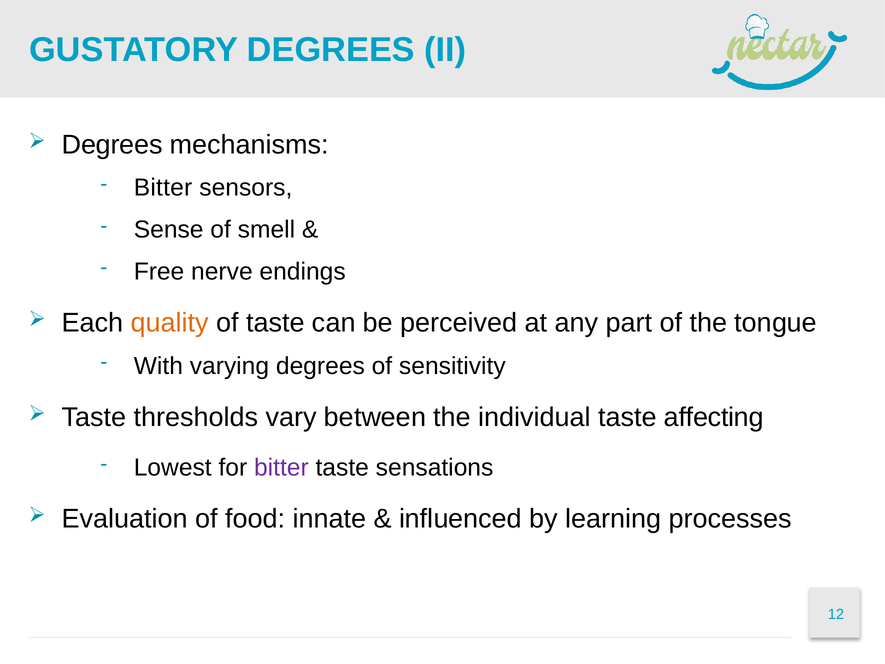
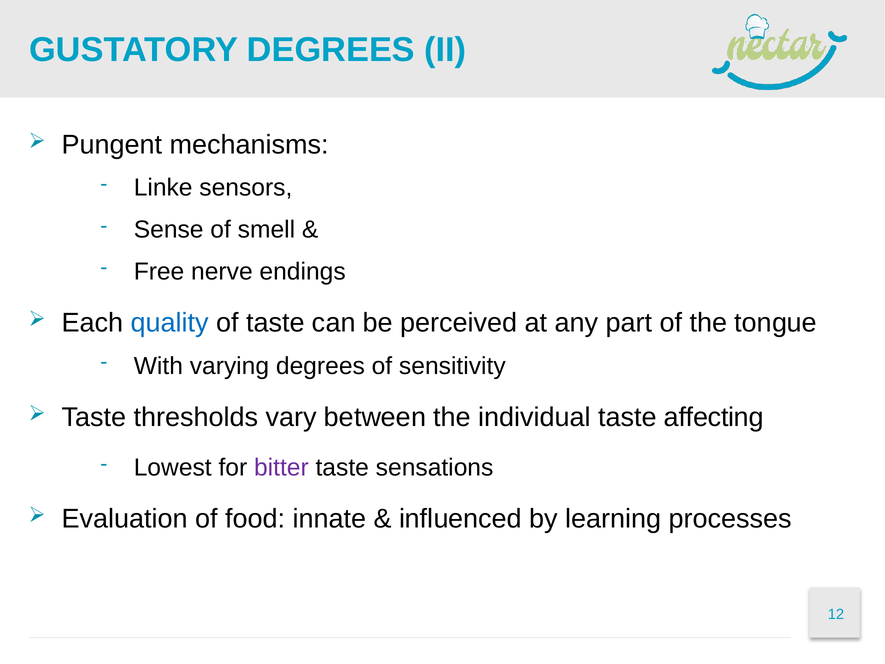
Degrees: Degrees -> Pungent (112, 145)
Bitter: Bitter -> Linke (163, 188)
quality colour: orange -> blue (170, 323)
